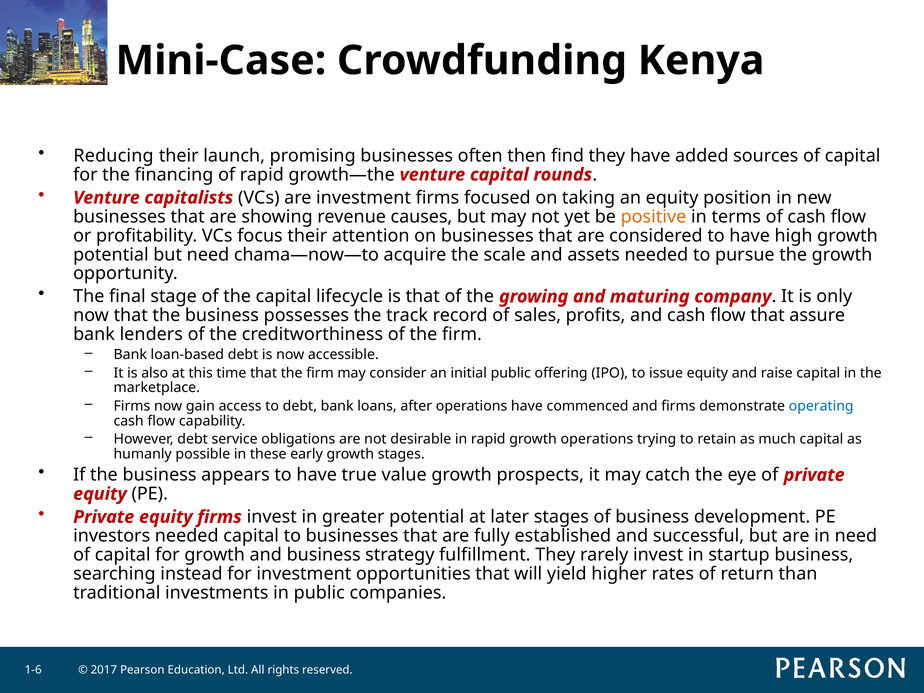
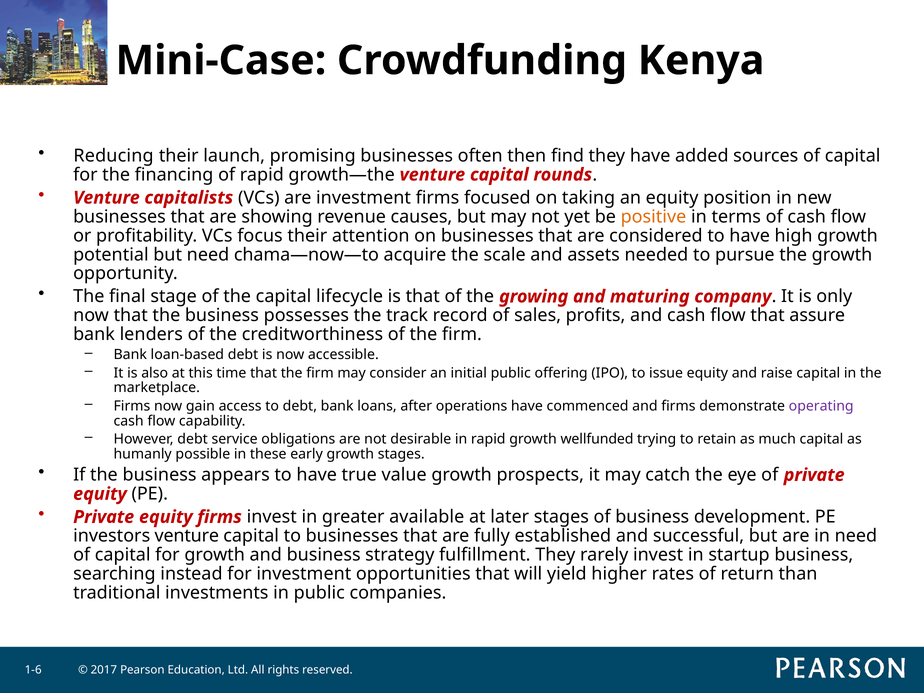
operating colour: blue -> purple (821, 406)
growth operations: operations -> wellfunded (597, 439)
greater potential: potential -> available (427, 517)
investors needed: needed -> venture (187, 536)
